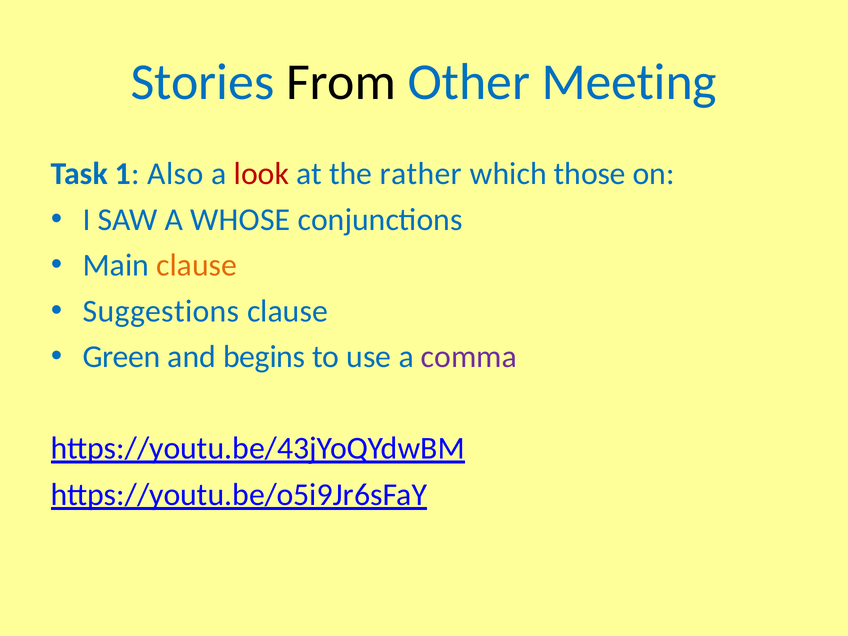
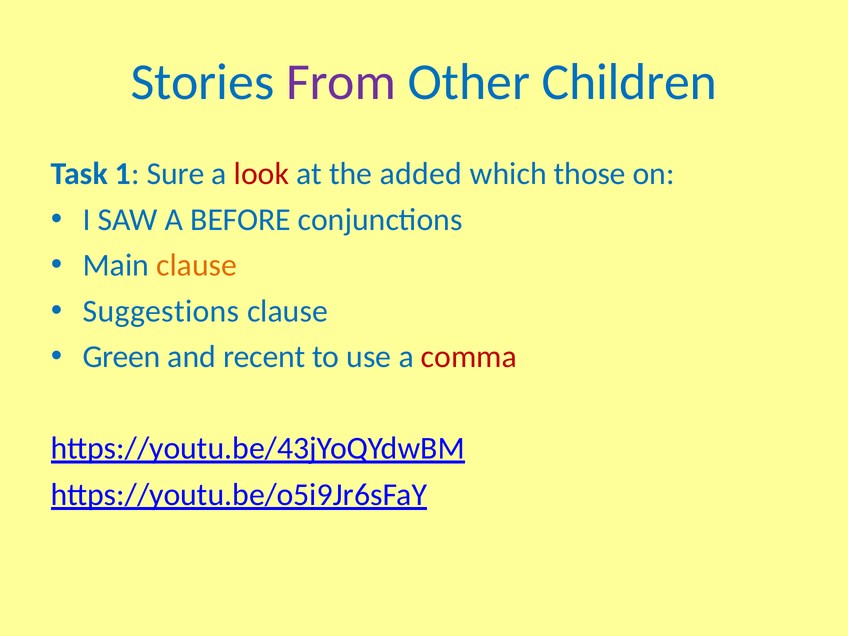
From colour: black -> purple (341, 82)
Meeting: Meeting -> Children (629, 82)
Also: Also -> Sure (176, 174)
rather: rather -> added (421, 174)
WHOSE: WHOSE -> BEFORE (241, 220)
begins: begins -> recent (264, 357)
comma colour: purple -> red (469, 357)
